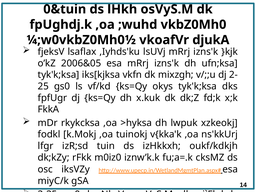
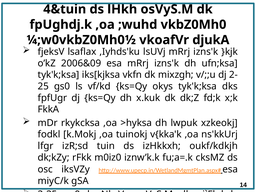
0&tuin: 0&tuin -> 4&tuin (65, 9)
2006&05: 2006&05 -> 2006&09 (81, 63)
